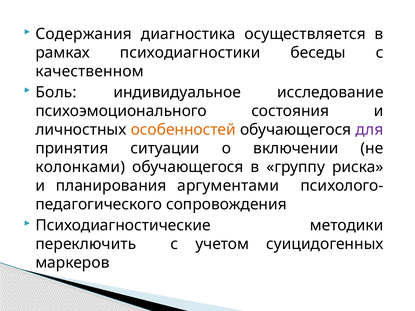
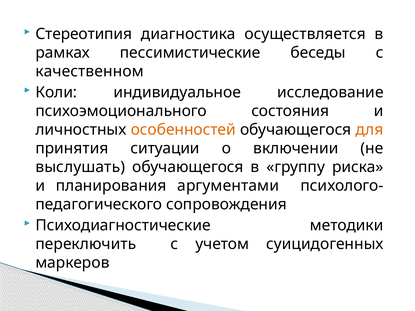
Содержания: Содержания -> Стереотипия (84, 34)
психодиагностики: психодиагностики -> пессимистические (190, 53)
Боль: Боль -> Коли (56, 93)
для colour: purple -> orange (369, 130)
колонками: колонками -> выслушать (80, 167)
